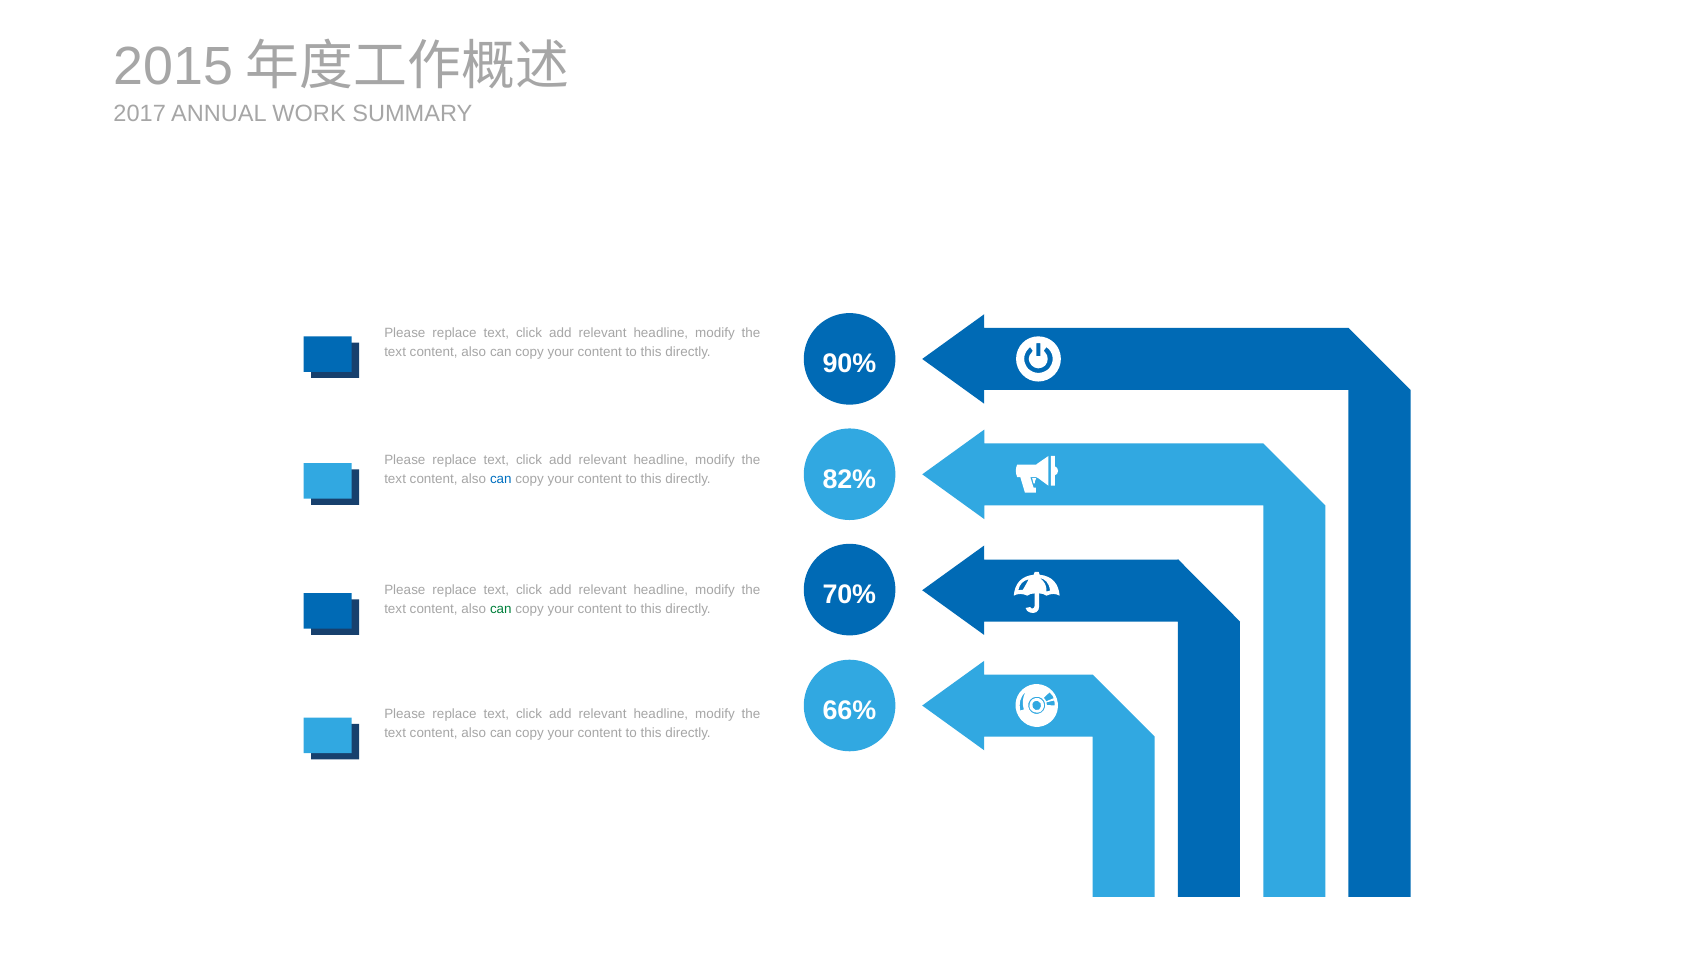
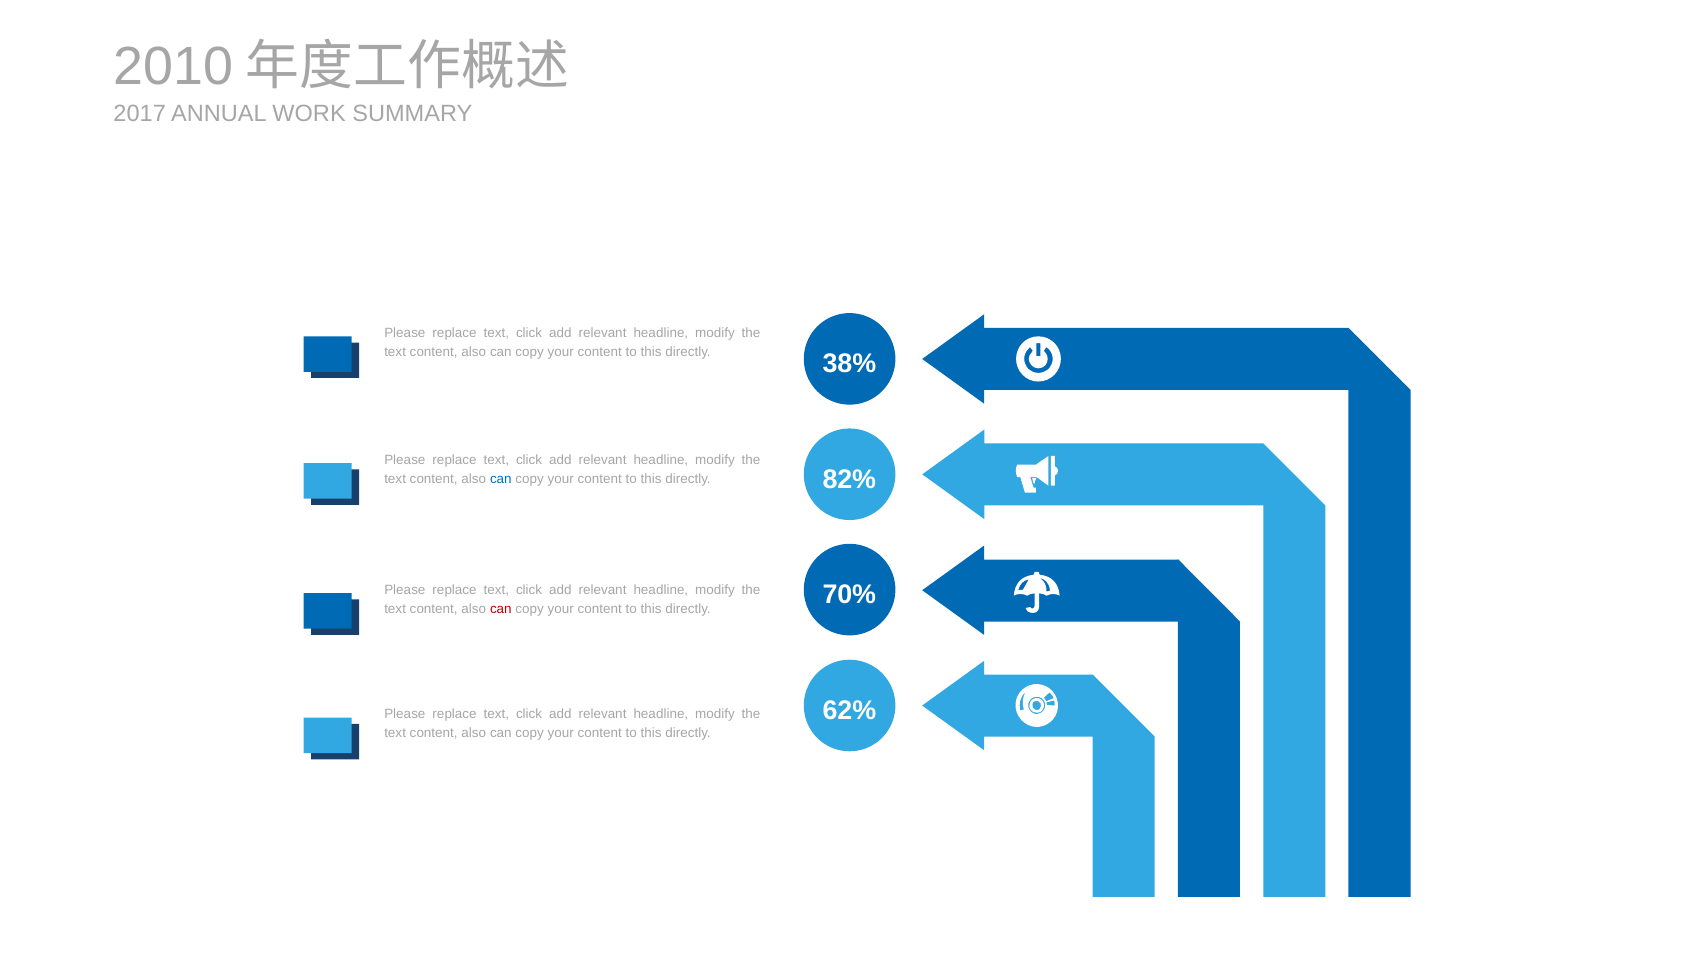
2015: 2015 -> 2010 (173, 67)
90%: 90% -> 38% (849, 364)
can colour: green -> red (501, 609)
66%: 66% -> 62% (849, 711)
